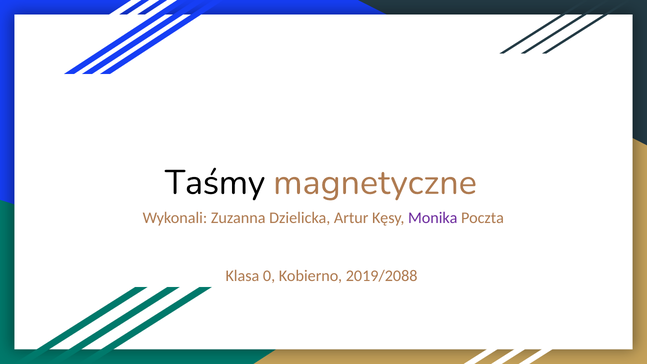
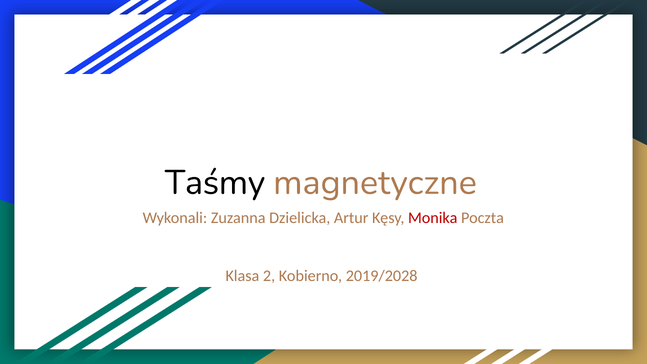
Monika colour: purple -> red (433, 218)
0: 0 -> 2 (269, 276)
2019/2088: 2019/2088 -> 2019/2028 (382, 276)
